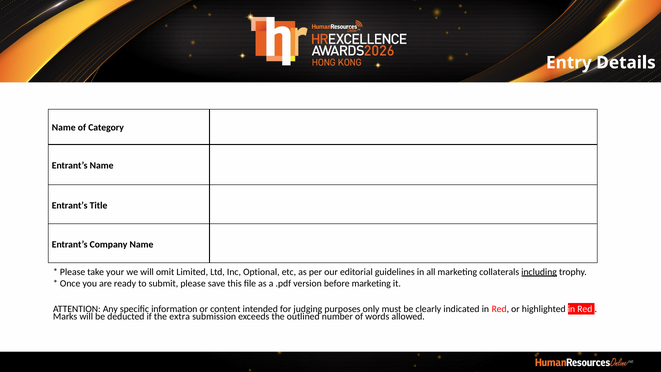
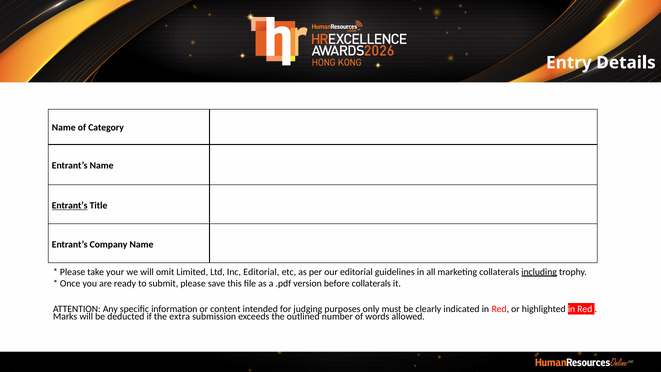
Entrant’s underline: none -> present (70, 205)
Inc Optional: Optional -> Editorial (261, 272)
before marketing: marketing -> collaterals (371, 283)
